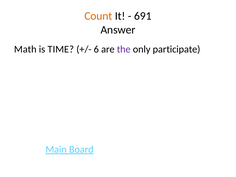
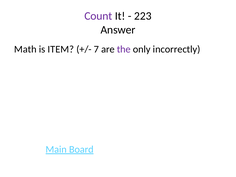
Count colour: orange -> purple (98, 16)
691: 691 -> 223 (143, 16)
TIME: TIME -> ITEM (61, 49)
6: 6 -> 7 (96, 49)
participate: participate -> incorrectly (177, 49)
